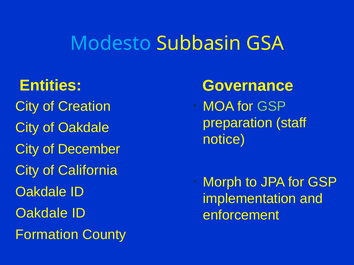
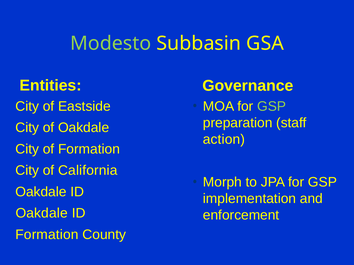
Modesto colour: light blue -> light green (111, 44)
Creation: Creation -> Eastside (84, 107)
notice: notice -> action (224, 140)
of December: December -> Formation (89, 149)
